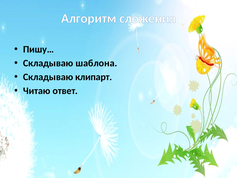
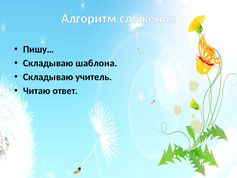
клипарт: клипарт -> учитель (94, 77)
